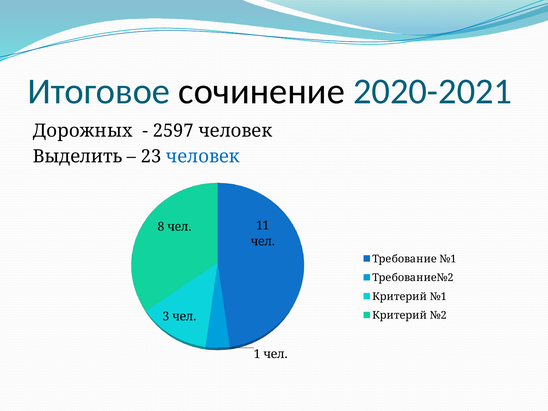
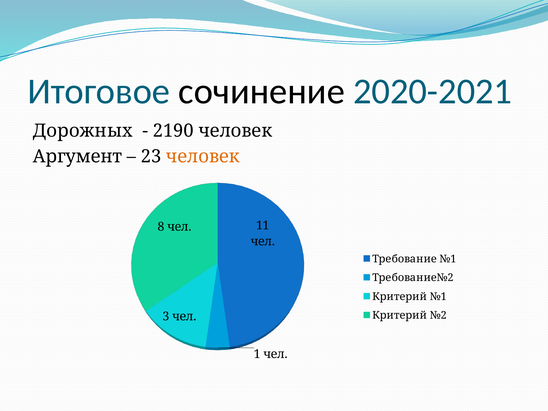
2597: 2597 -> 2190 (173, 131)
Выделить: Выделить -> Аргумент (78, 156)
человек colour: blue -> orange (203, 156)
